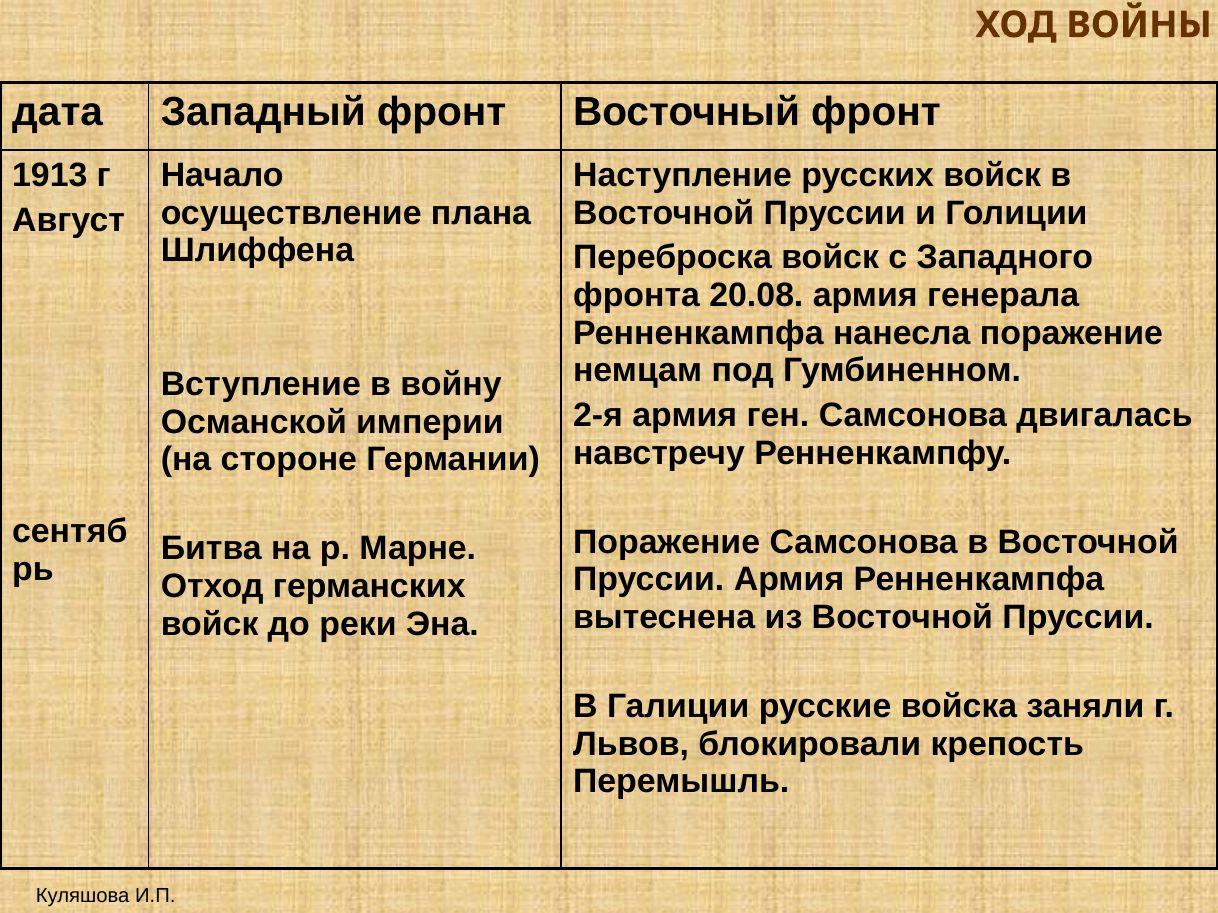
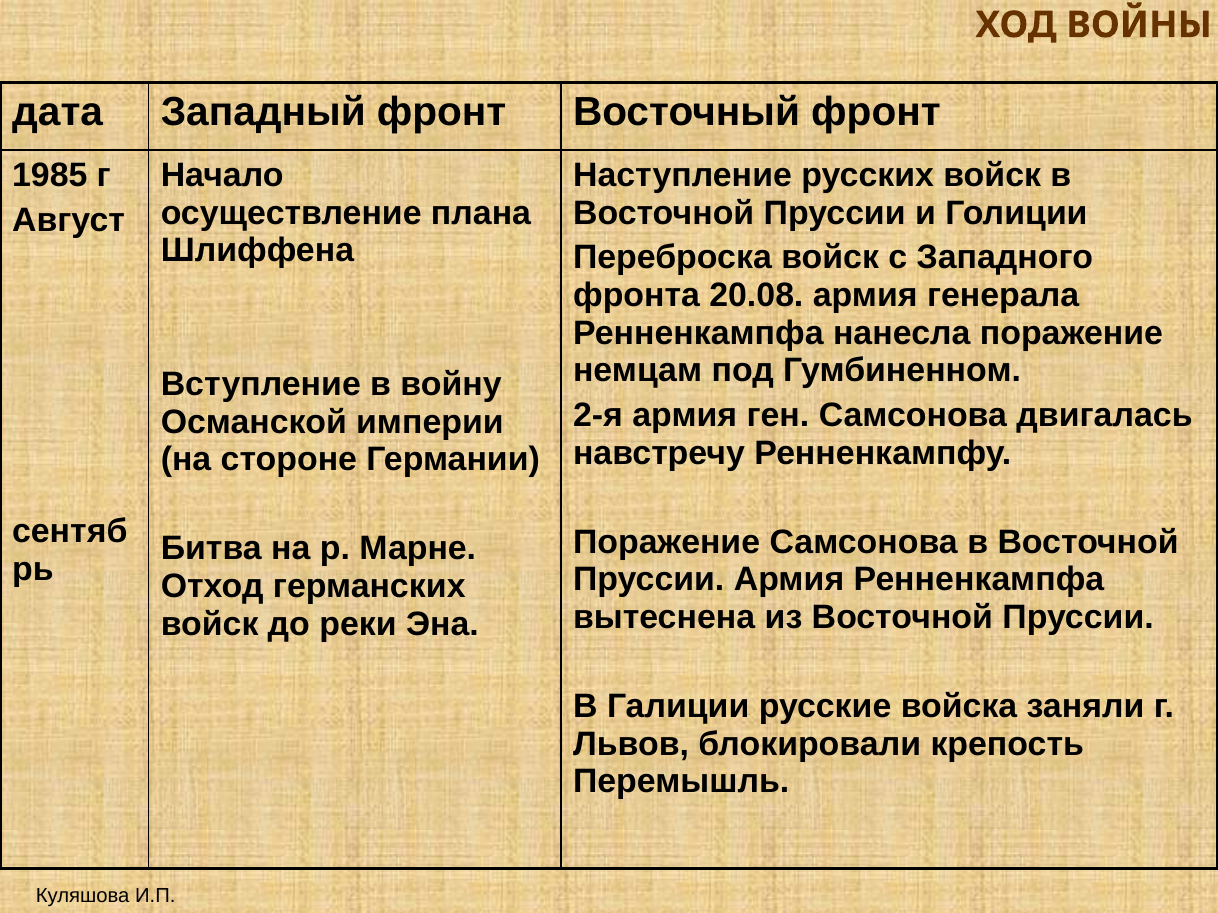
1913: 1913 -> 1985 (50, 175)
